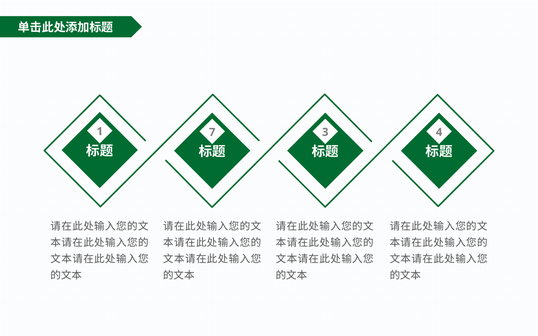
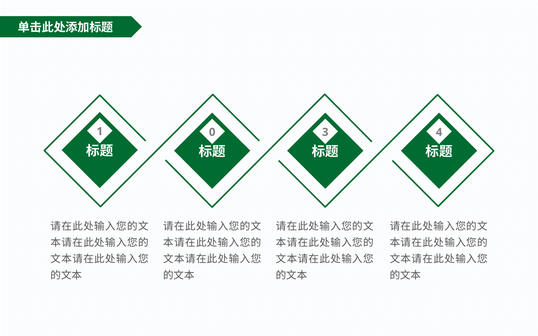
7: 7 -> 0 (212, 132)
